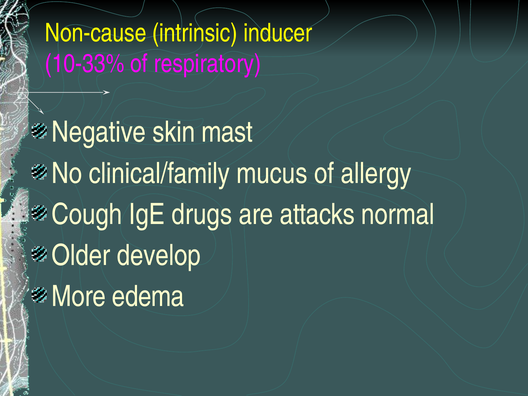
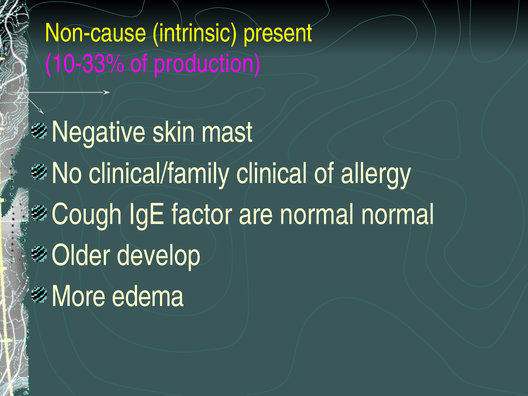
inducer: inducer -> present (278, 33)
respiratory: respiratory -> production (207, 64)
mucus: mucus -> clinical (272, 173)
drugs: drugs -> factor (202, 214)
are attacks: attacks -> normal (317, 214)
